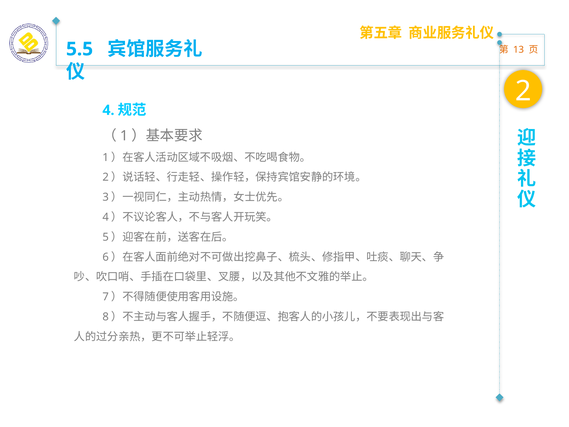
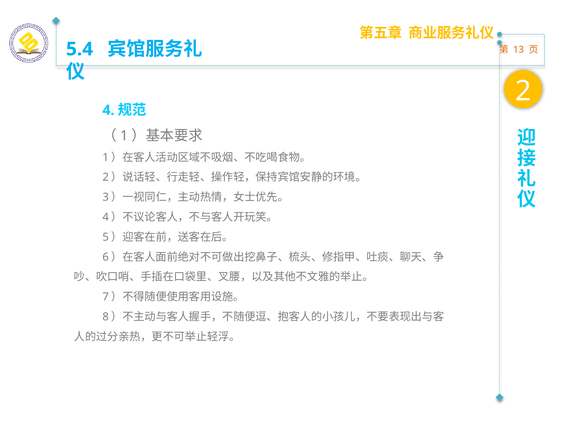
5.5: 5.5 -> 5.4 (80, 49)
